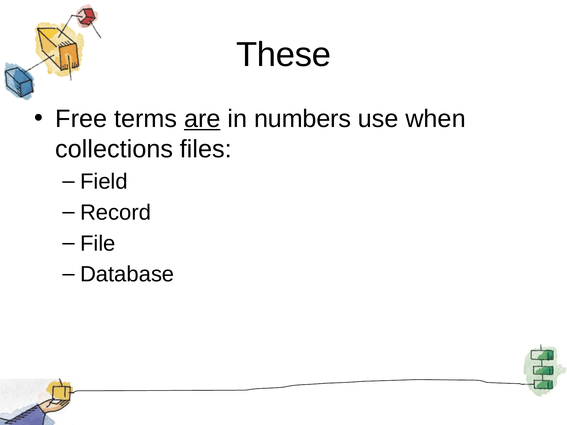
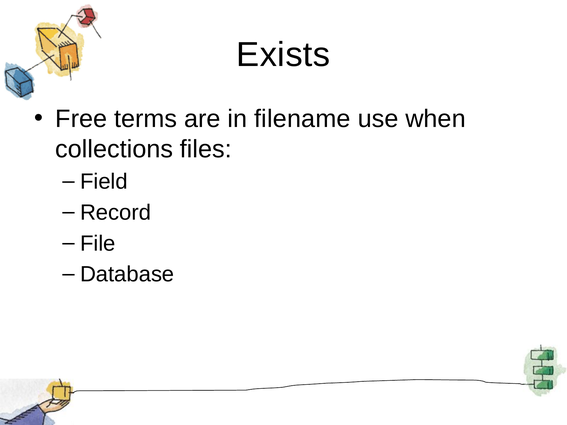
These: These -> Exists (283, 55)
are underline: present -> none (202, 119)
numbers: numbers -> filename (302, 119)
